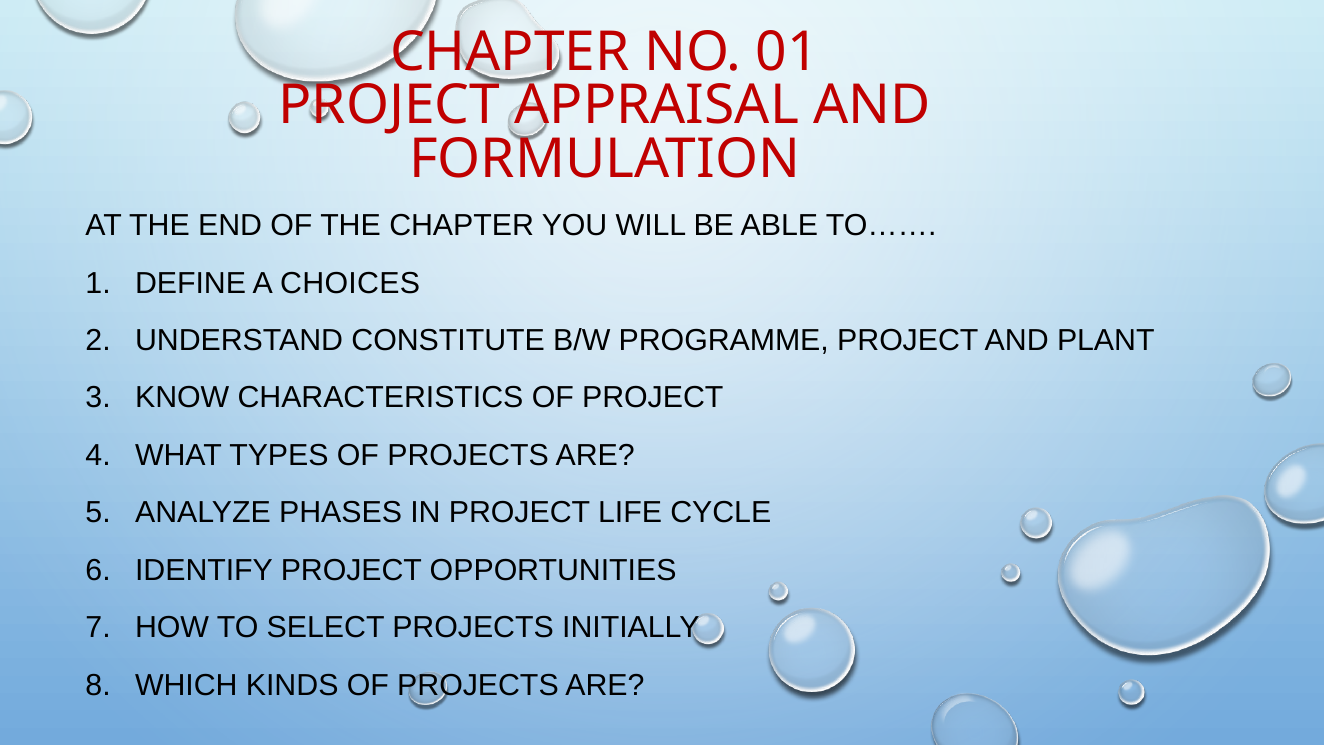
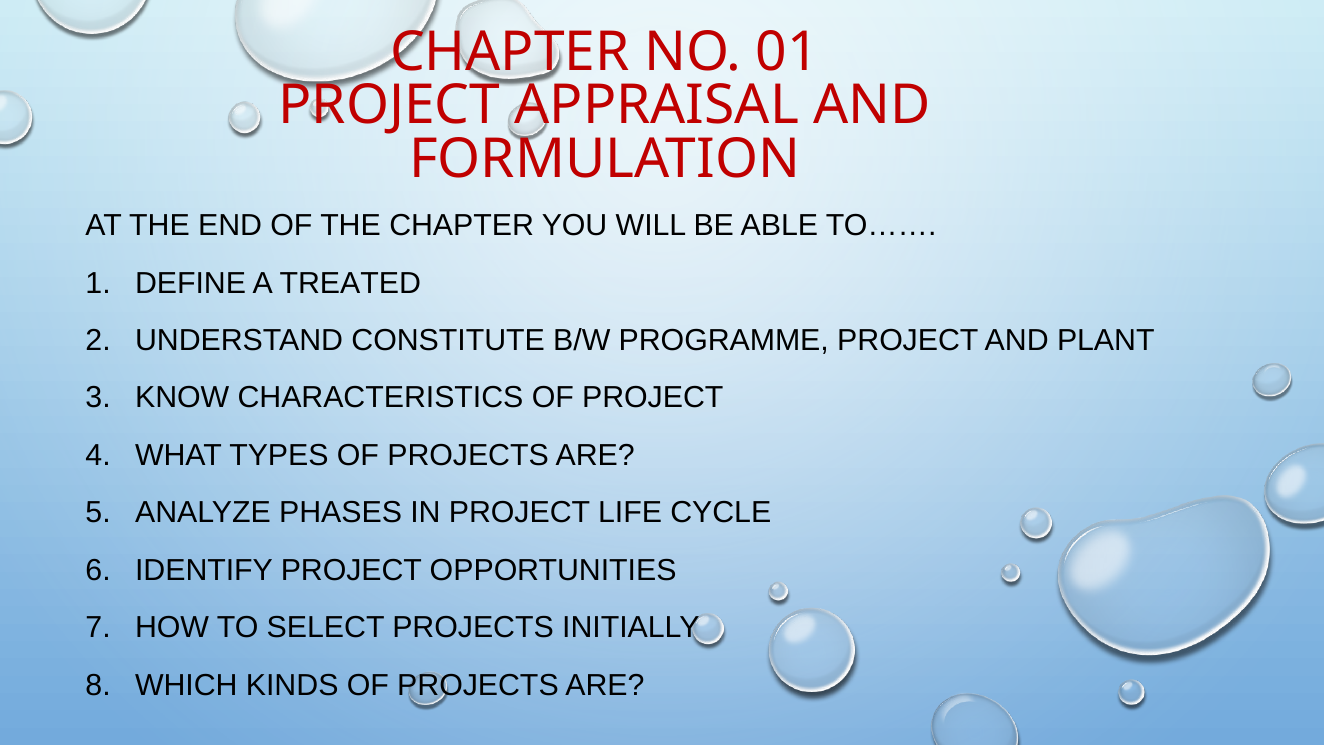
CHOICES: CHOICES -> TREATED (350, 283)
